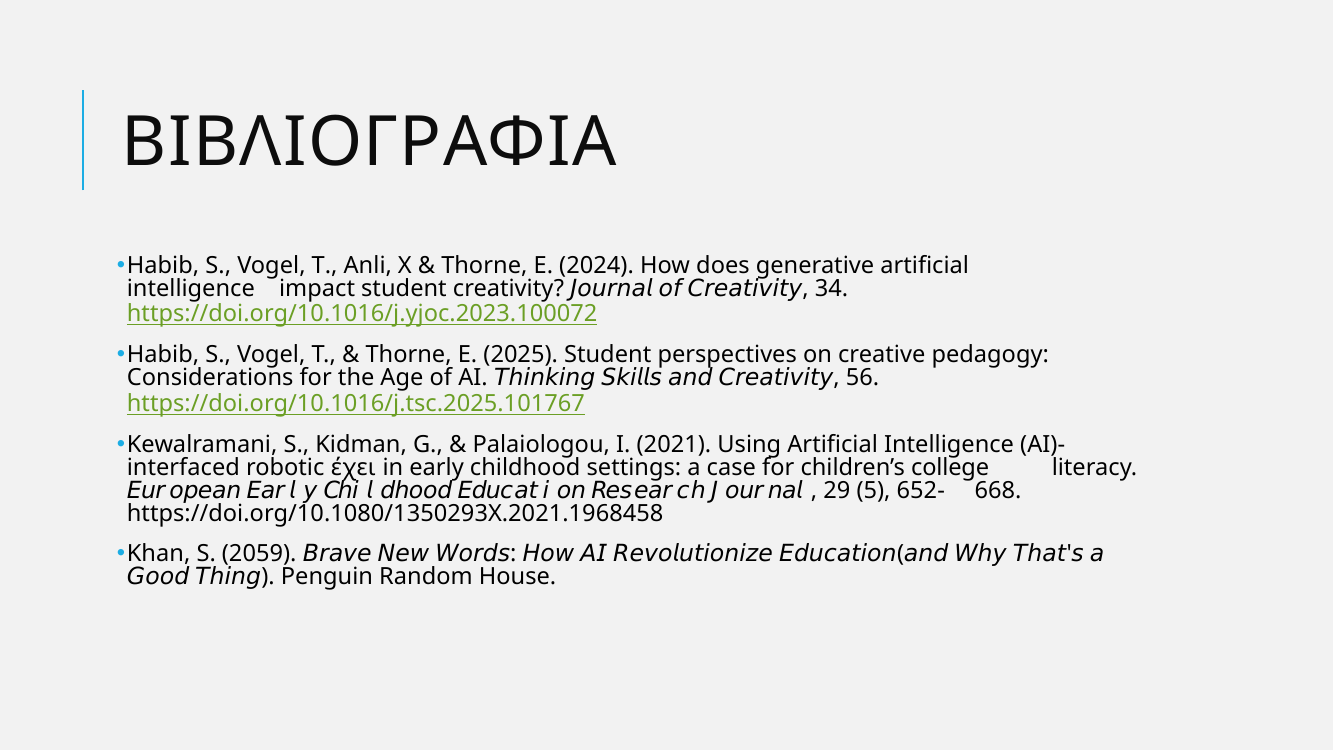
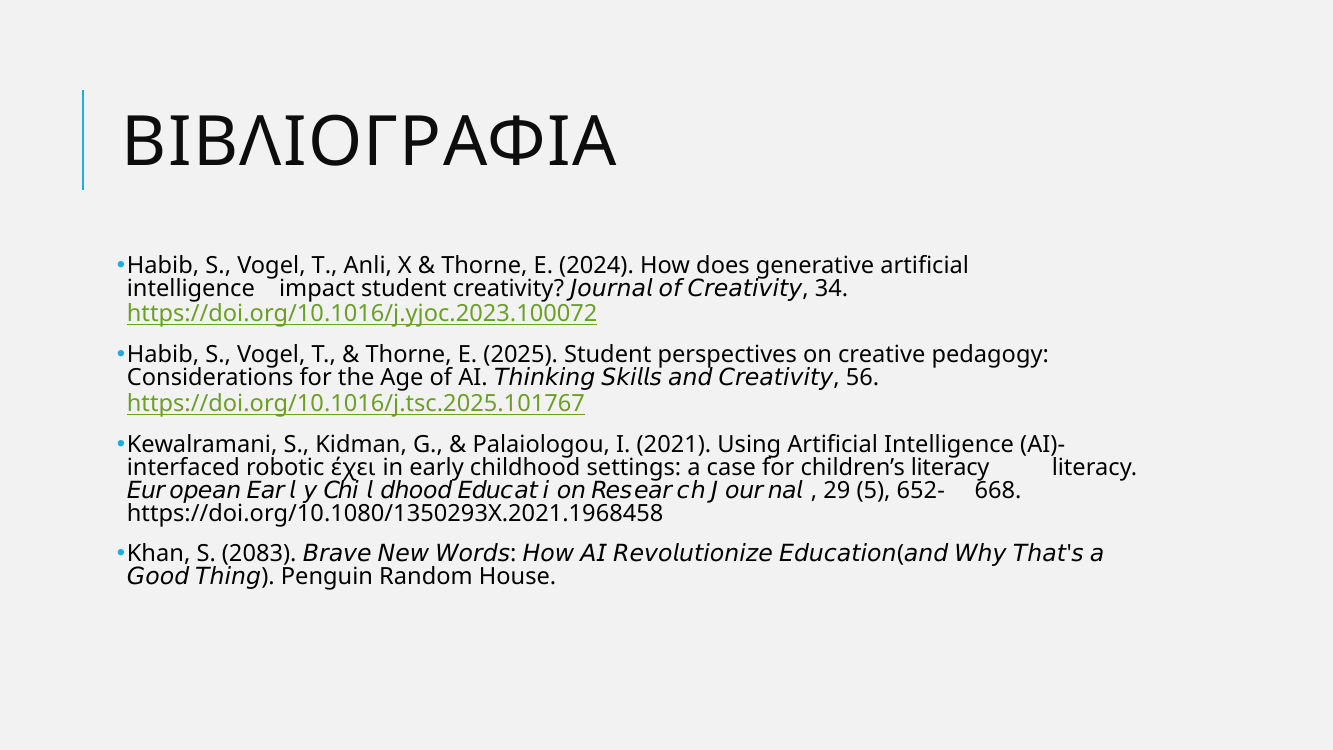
children’s college: college -> literacy (950, 467)
2059: 2059 -> 2083 (259, 554)
